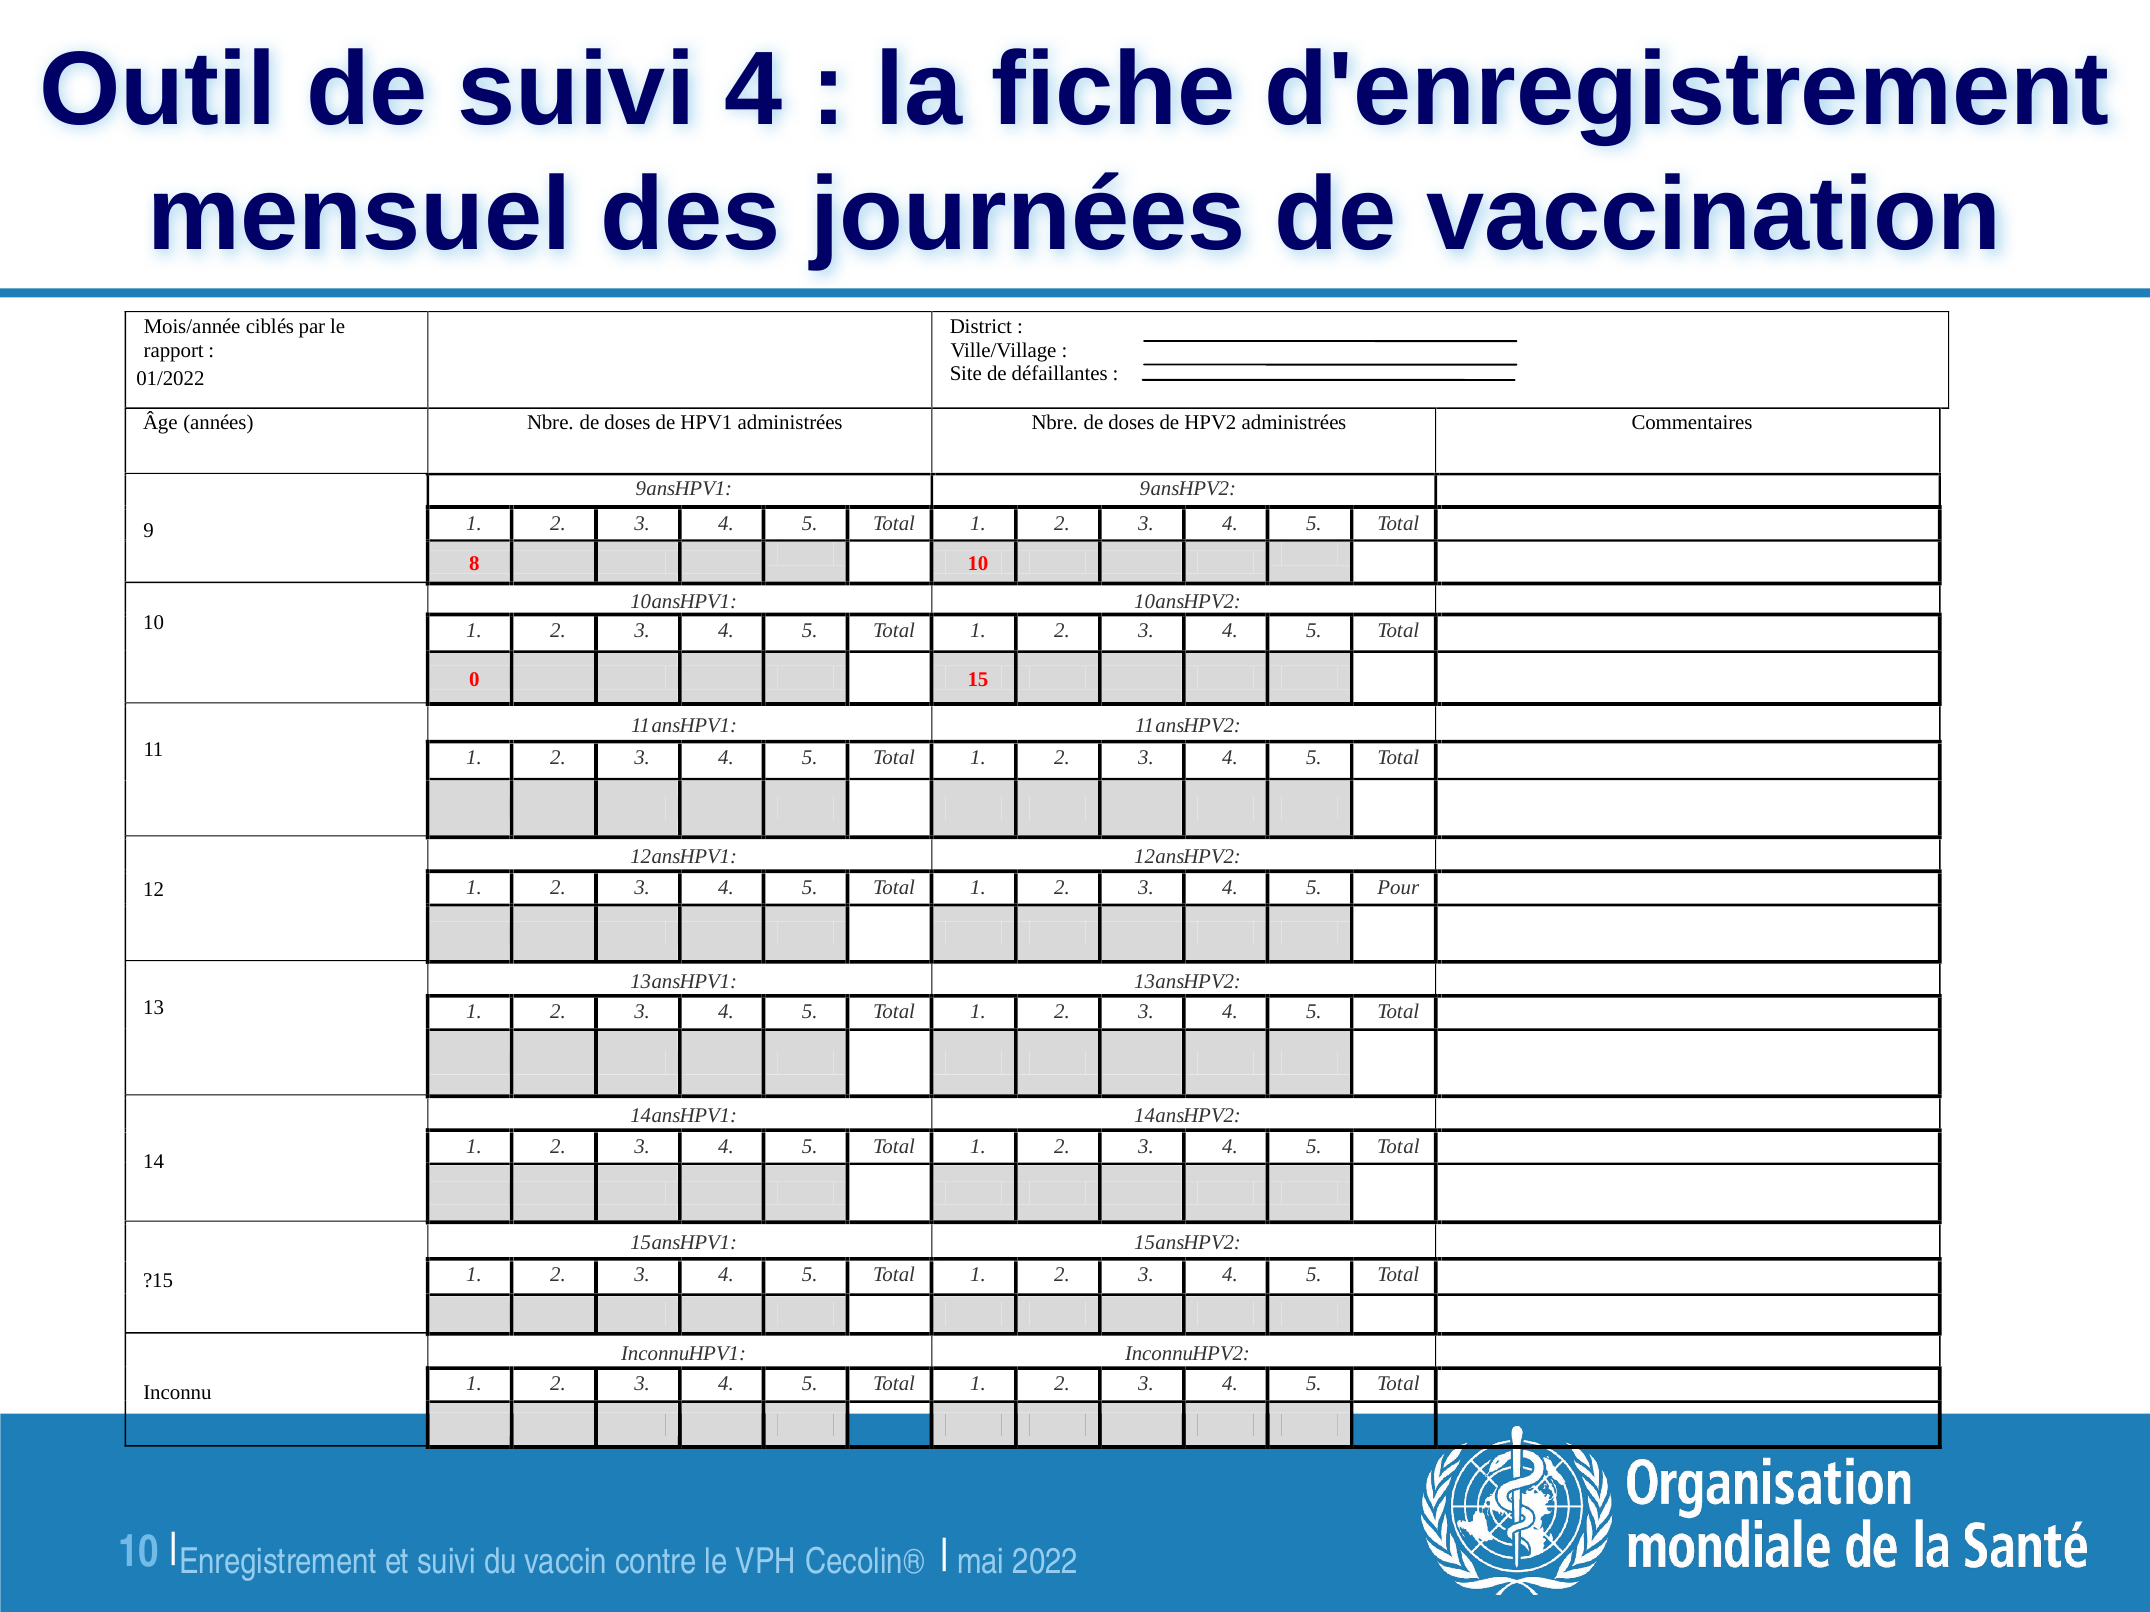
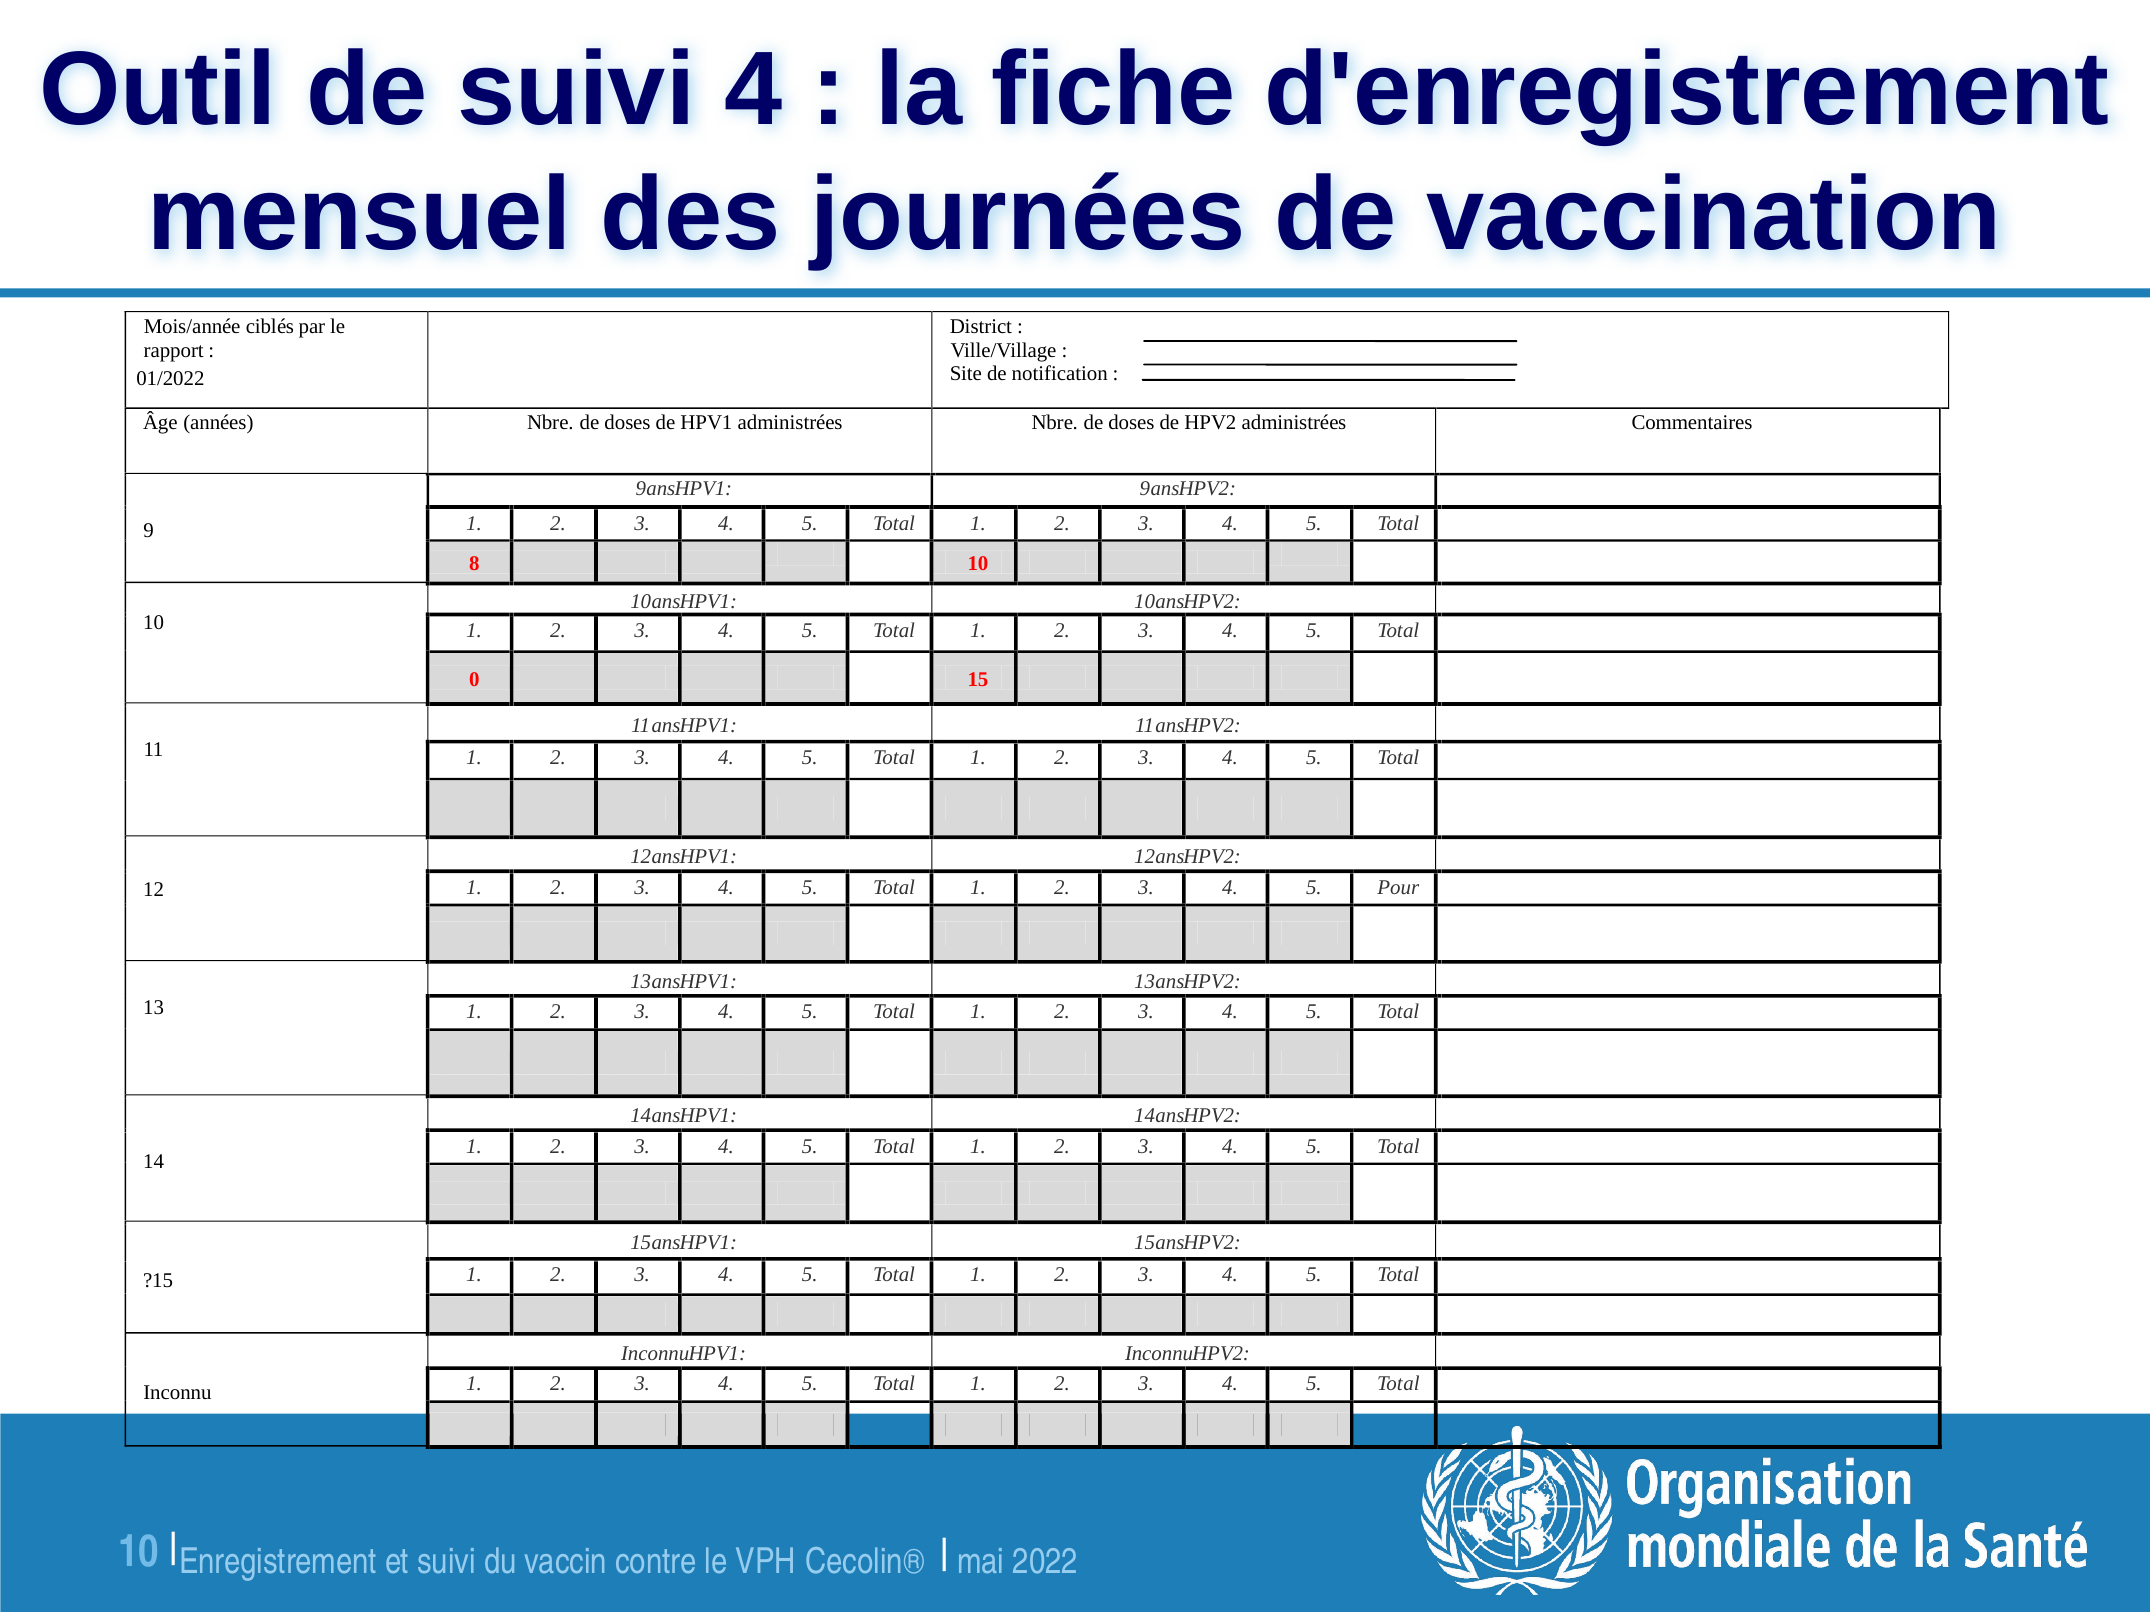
défaillantes: défaillantes -> notification (1060, 374)
